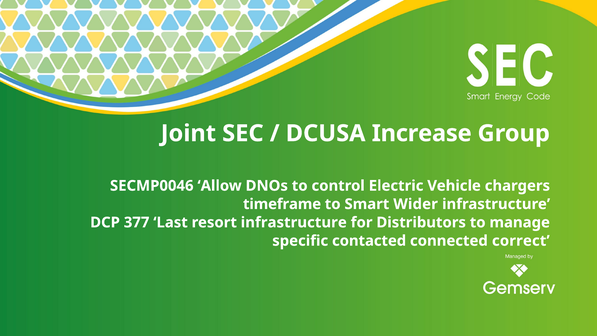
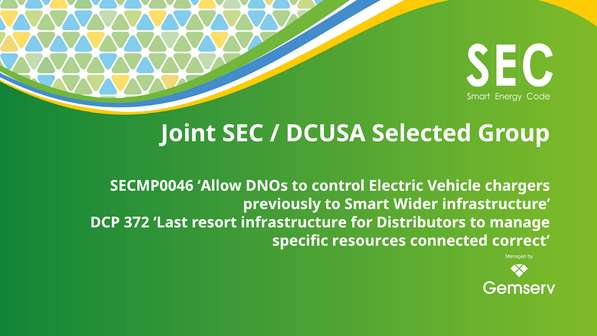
Increase: Increase -> Selected (422, 133)
timeframe: timeframe -> previously (282, 204)
377: 377 -> 372 (137, 222)
contacted: contacted -> resources (369, 241)
